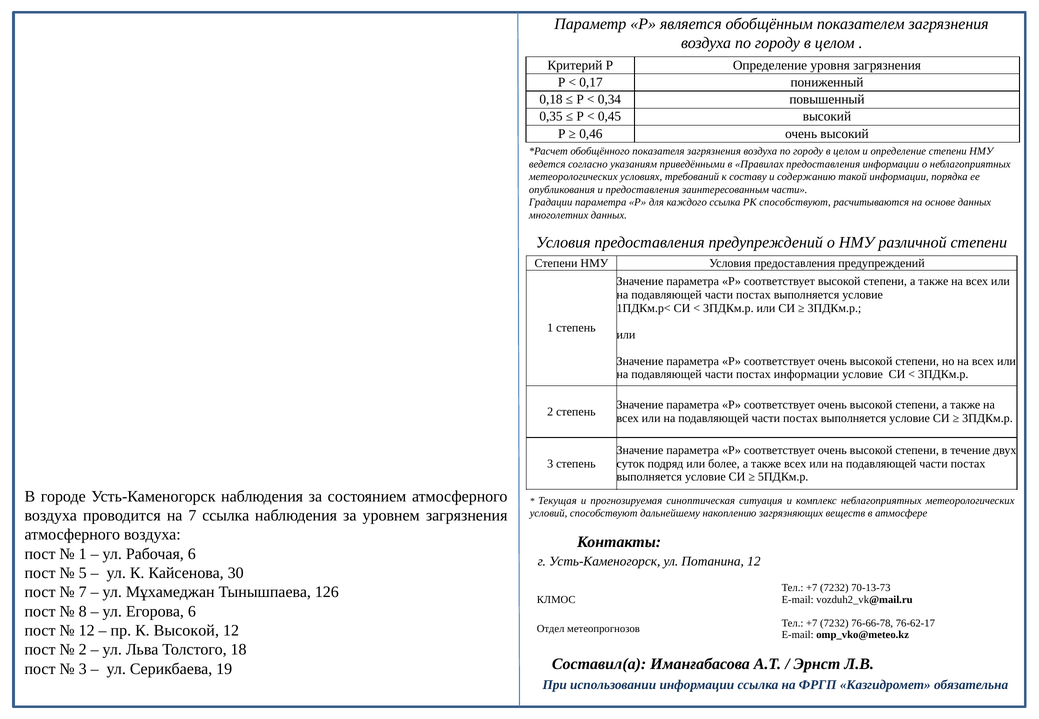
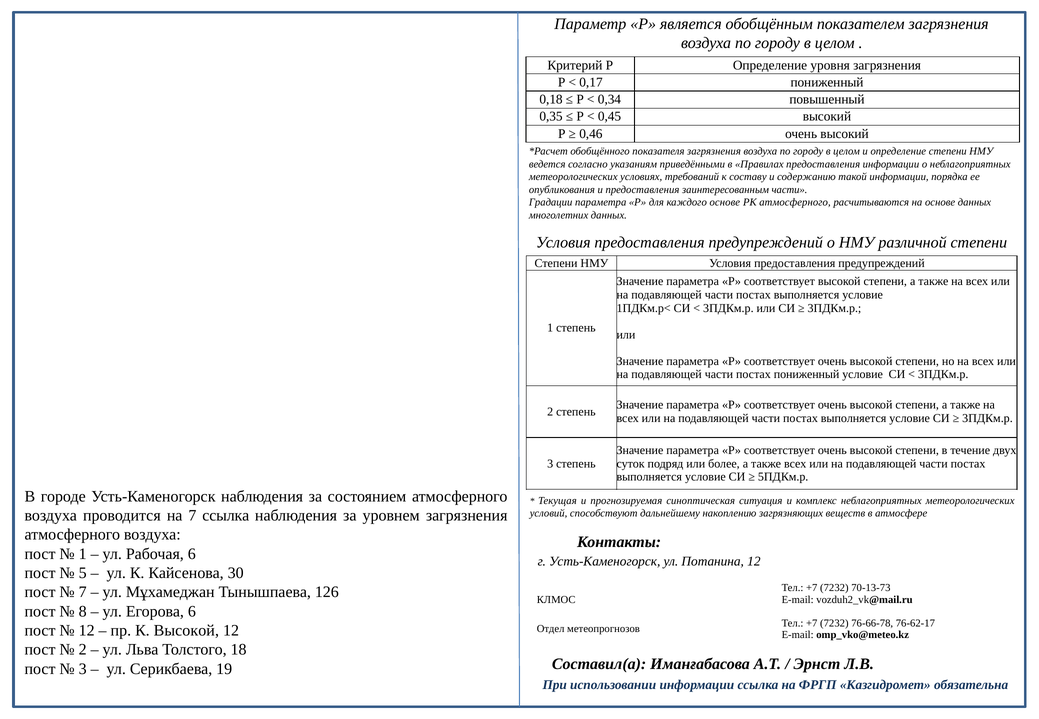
каждого ссылка: ссылка -> основе (725, 202)
РК способствуют: способствуют -> атмосферного (795, 202)
постах информации: информации -> пониженный (807, 375)
